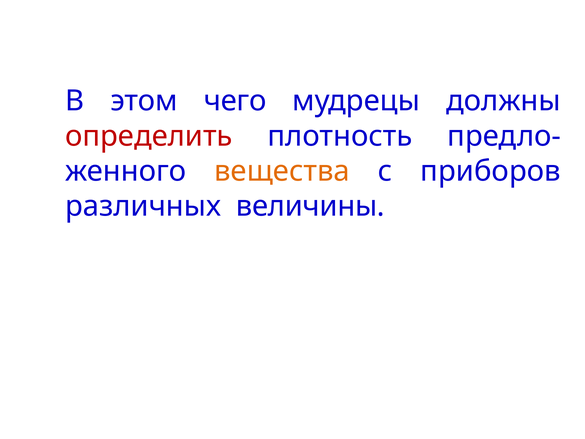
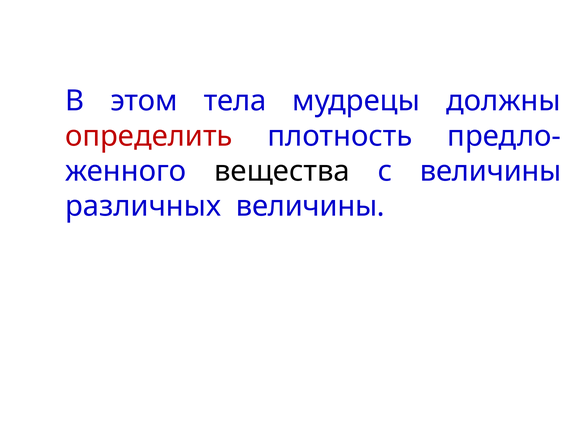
чего: чего -> тела (235, 101)
вещества colour: orange -> black (282, 171)
с приборов: приборов -> величины (491, 171)
